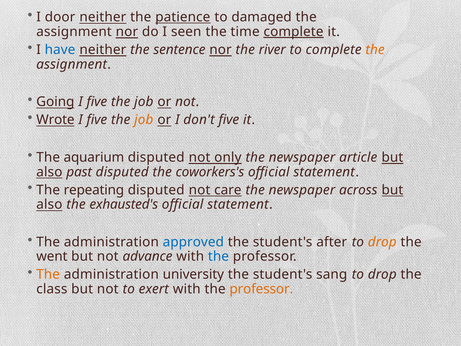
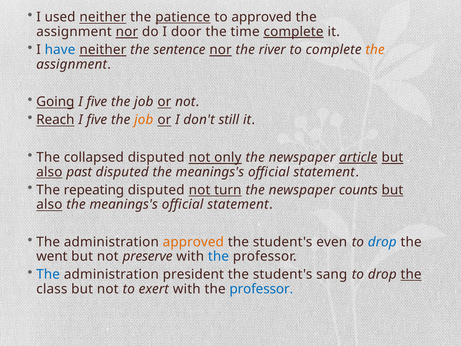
door: door -> used (60, 17)
to damaged: damaged -> approved (262, 17)
seen: seen -> door (186, 32)
Wrote: Wrote -> Reach (55, 120)
don't five: five -> still (229, 120)
aquarium: aquarium -> collapsed (94, 157)
article underline: none -> present (358, 157)
disputed the coworkers's: coworkers's -> meanings's (210, 172)
care: care -> turn (228, 190)
across: across -> counts (358, 190)
also the exhausted's: exhausted's -> meanings's (124, 204)
approved colour: blue -> orange (193, 242)
after: after -> even (332, 242)
drop colour: orange -> blue (382, 242)
advance: advance -> preserve (148, 256)
The colour: orange -> blue (48, 274)
university: university -> president (193, 274)
the underline: none -> present (411, 274)
professor colour: orange -> blue (261, 289)
